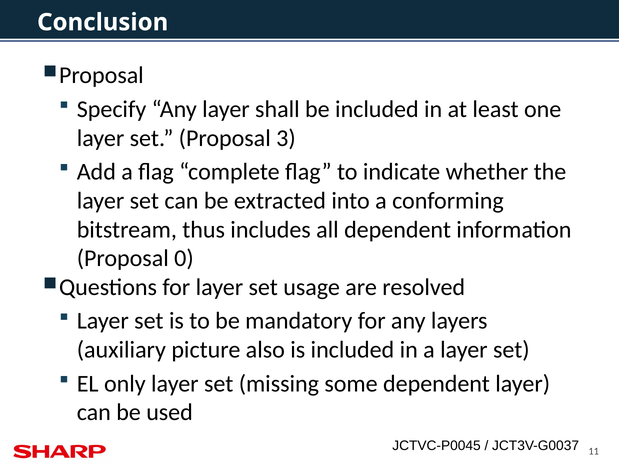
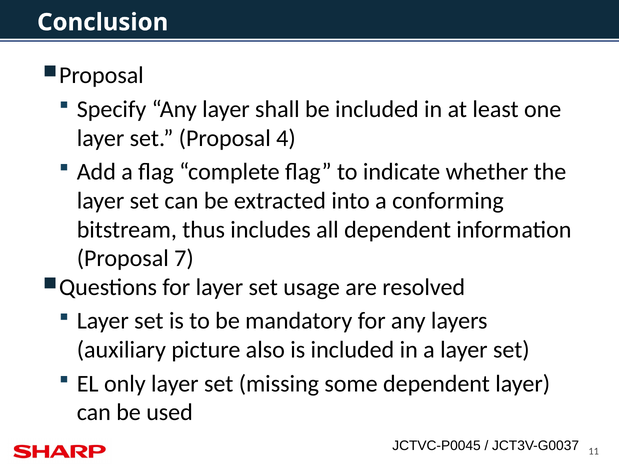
3: 3 -> 4 (286, 138)
0: 0 -> 7 (184, 259)
